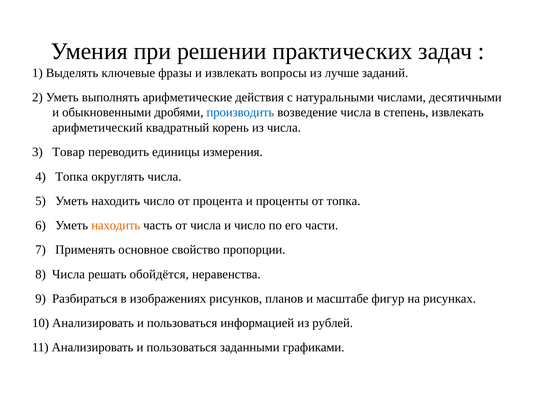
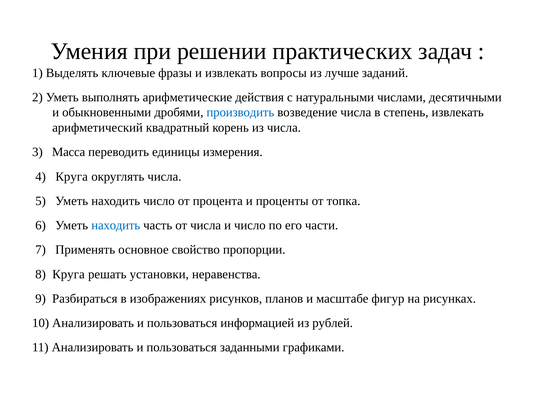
Товар: Товар -> Масса (69, 152)
4 Топка: Топка -> Круга (72, 176)
находить colour: orange -> blue (116, 225)
8 Числа: Числа -> Круга (69, 274)
обойдётся: обойдётся -> установки (159, 274)
